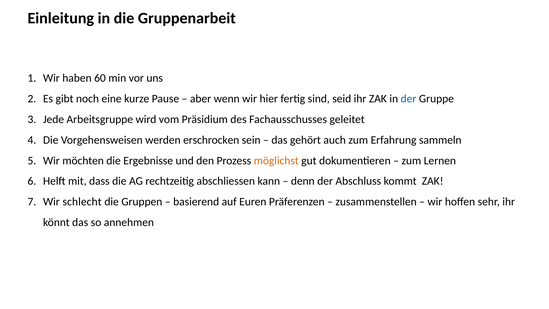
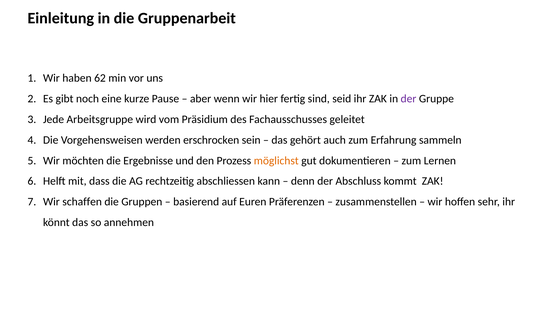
60: 60 -> 62 (100, 78)
der colour: blue -> purple (409, 99)
schlecht: schlecht -> schaffen (82, 202)
